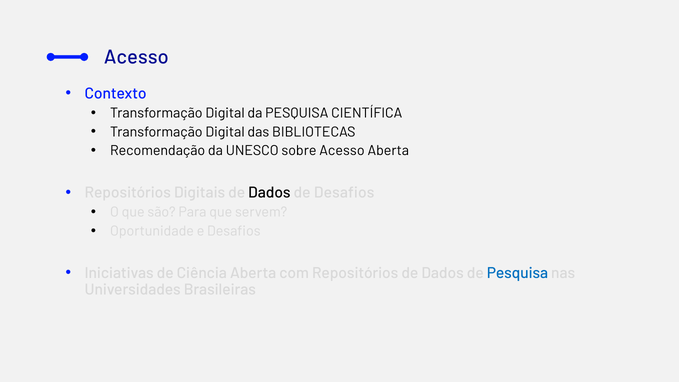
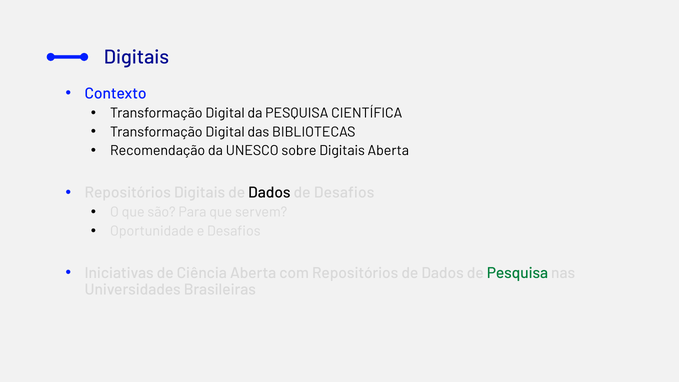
Acesso: Acesso -> Digitais (136, 57)
sobre Acesso: Acesso -> Digitais (342, 151)
Pesquisa colour: blue -> green (517, 273)
